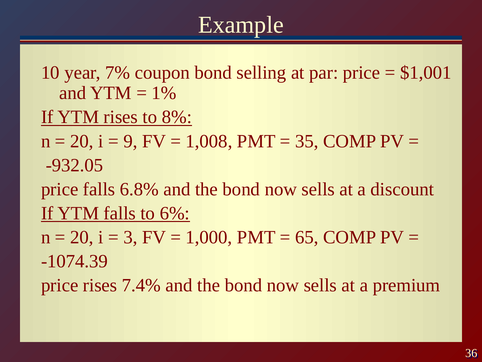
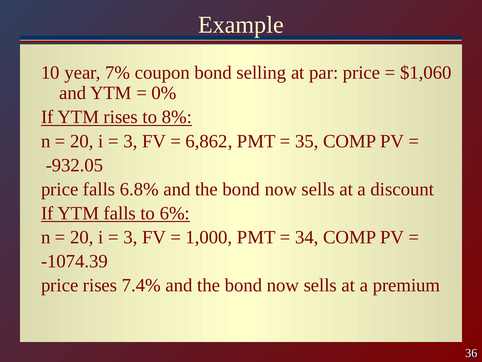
$1,001: $1,001 -> $1,060 (426, 73)
1%: 1% -> 0% (164, 93)
9: 9 -> 3 (130, 141)
1,008: 1,008 -> 6,862 (209, 141)
65: 65 -> 34 (307, 237)
